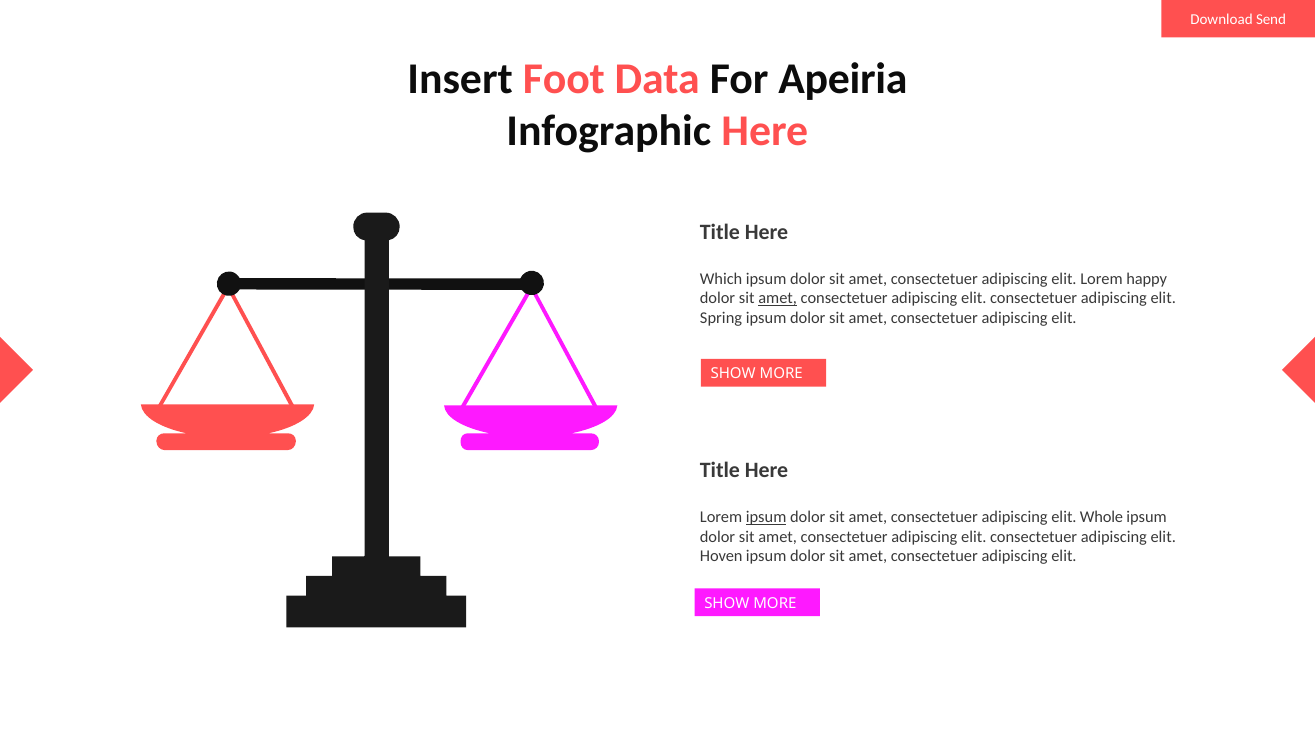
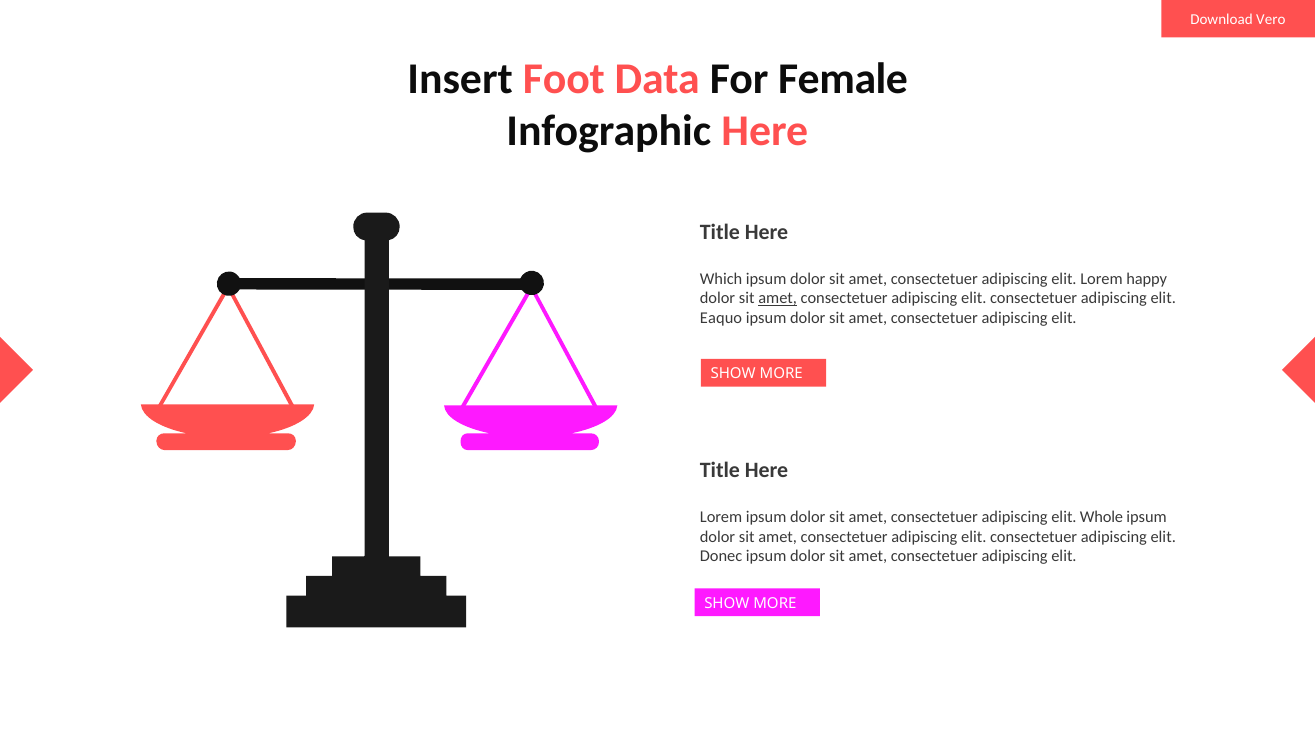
Send: Send -> Vero (1271, 20)
Apeiria: Apeiria -> Female (843, 79)
Spring: Spring -> Eaquo (721, 318)
ipsum underline: present -> none (766, 517)
Hoven: Hoven -> Donec (721, 556)
